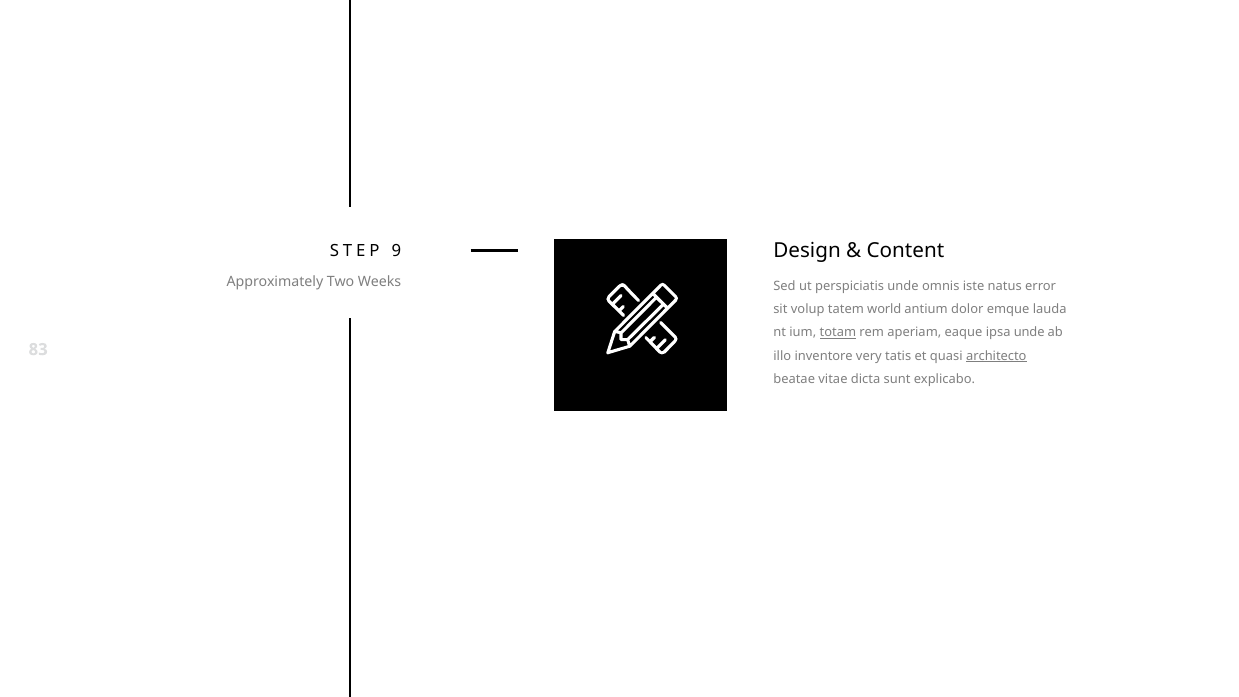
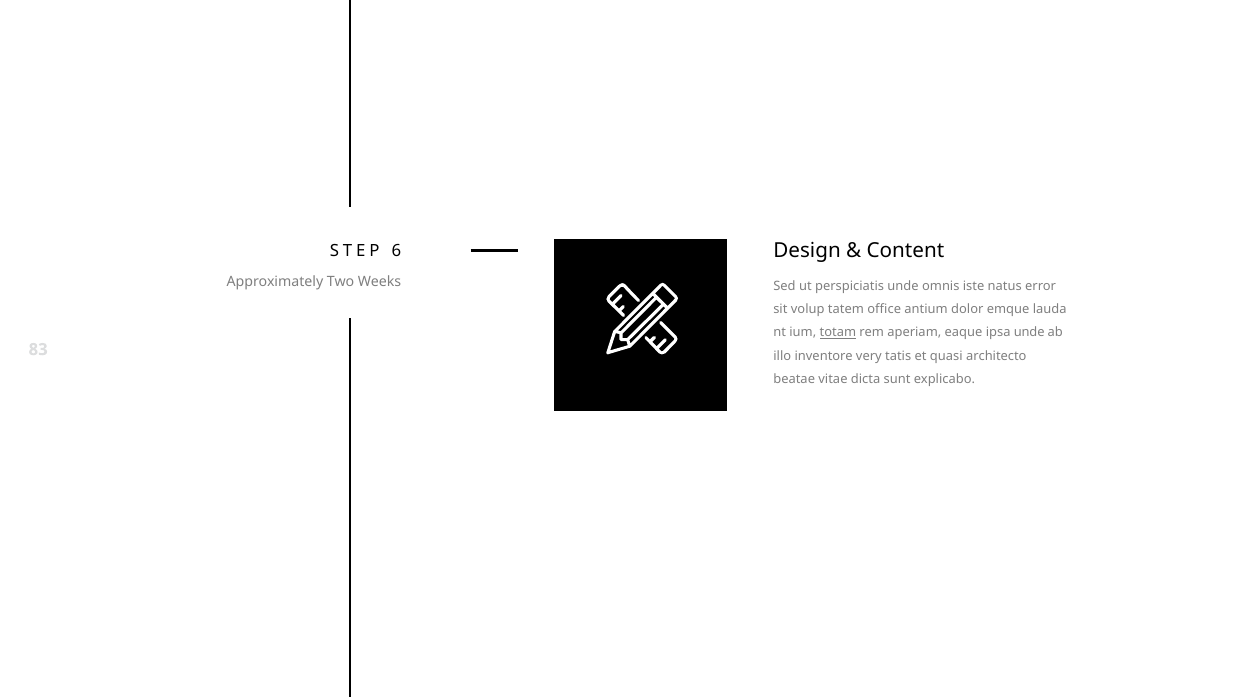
9: 9 -> 6 (396, 250)
world: world -> office (884, 309)
architecto underline: present -> none (996, 356)
